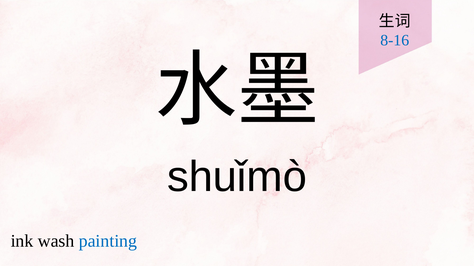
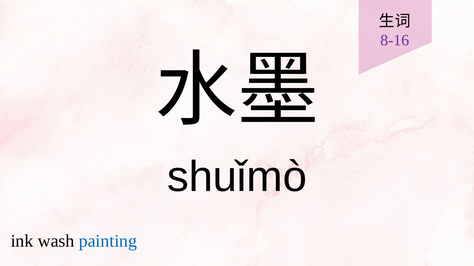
8-16 colour: blue -> purple (395, 40)
